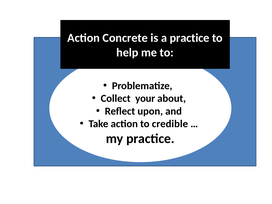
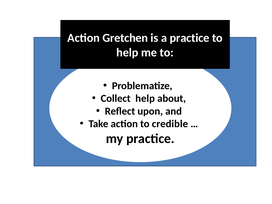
Concrete: Concrete -> Gretchen (125, 38)
Collect your: your -> help (145, 98)
